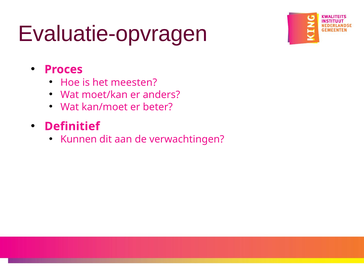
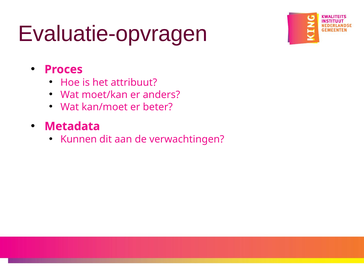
meesten: meesten -> attribuut (134, 82)
Definitief: Definitief -> Metadata (72, 126)
